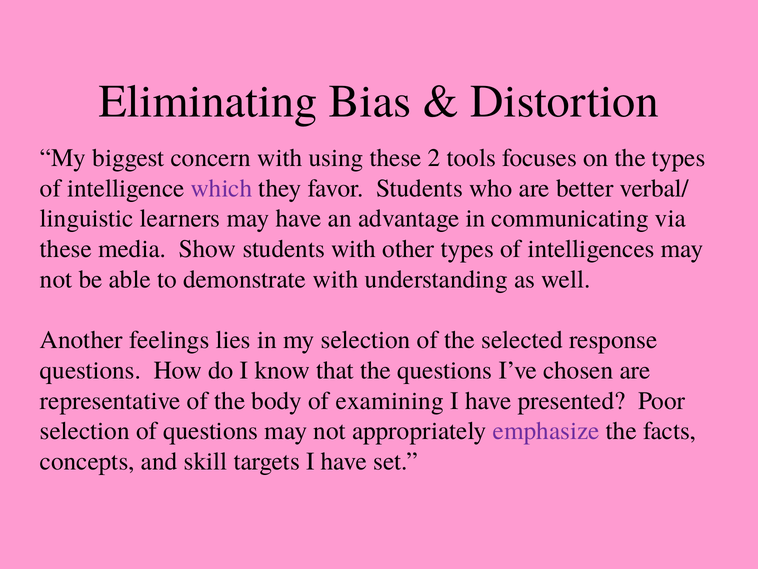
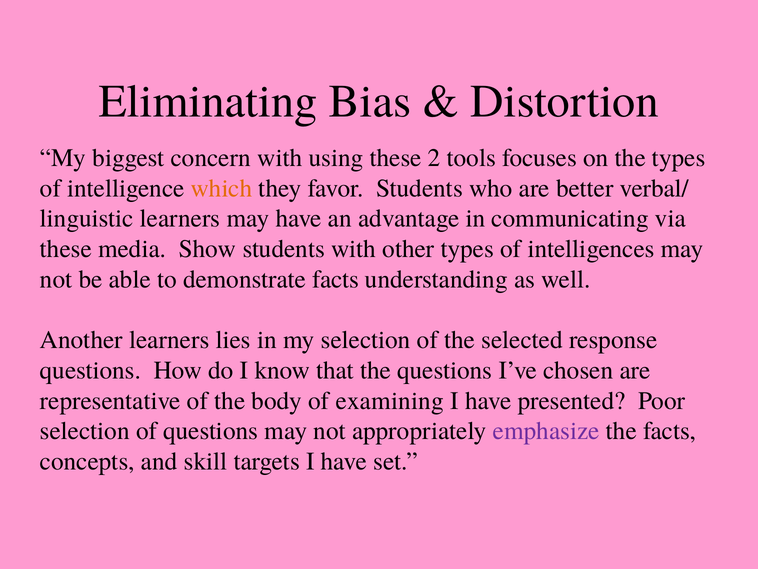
which colour: purple -> orange (222, 188)
demonstrate with: with -> facts (336, 279)
Another feelings: feelings -> learners (169, 340)
